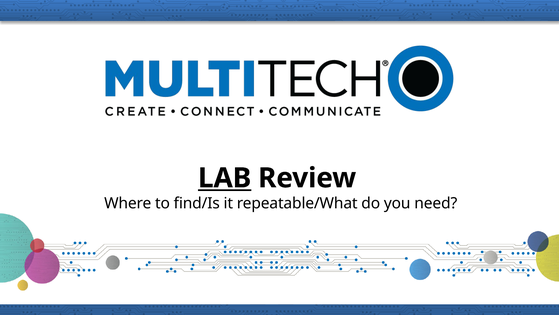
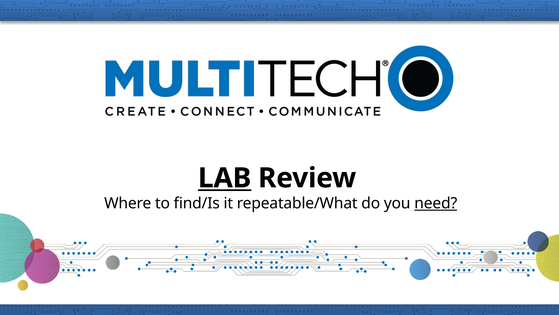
need underline: none -> present (436, 203)
